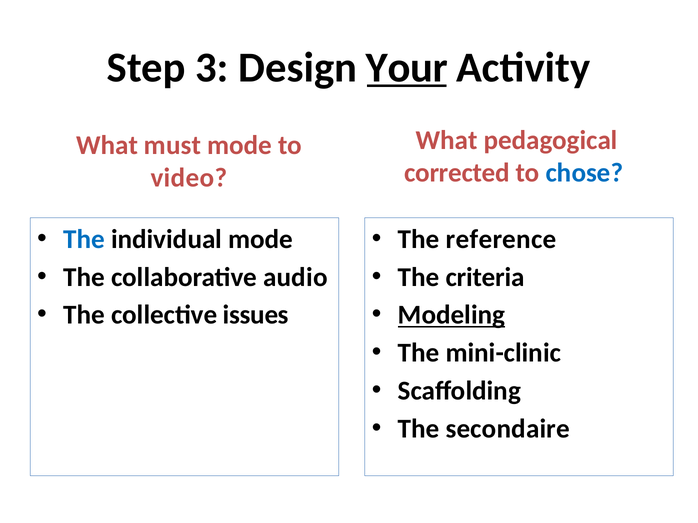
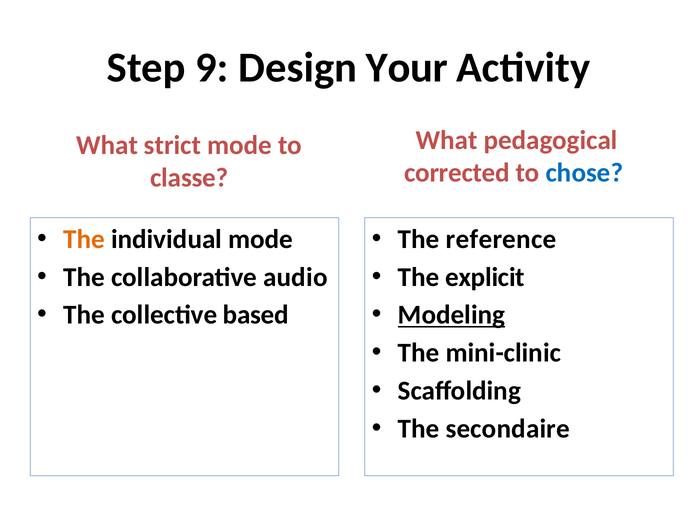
3: 3 -> 9 (212, 68)
Your underline: present -> none (407, 68)
must: must -> strict (173, 145)
video: video -> classe (189, 178)
The colour: blue -> orange (84, 239)
criteria: criteria -> explicit (485, 277)
issues: issues -> based (256, 315)
